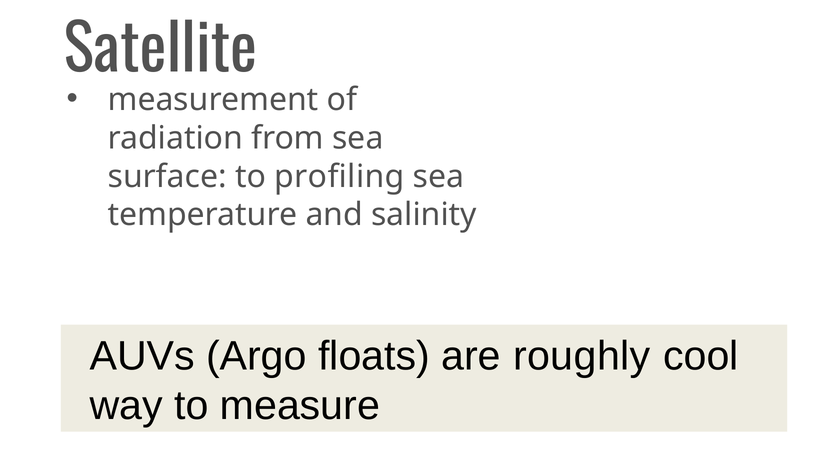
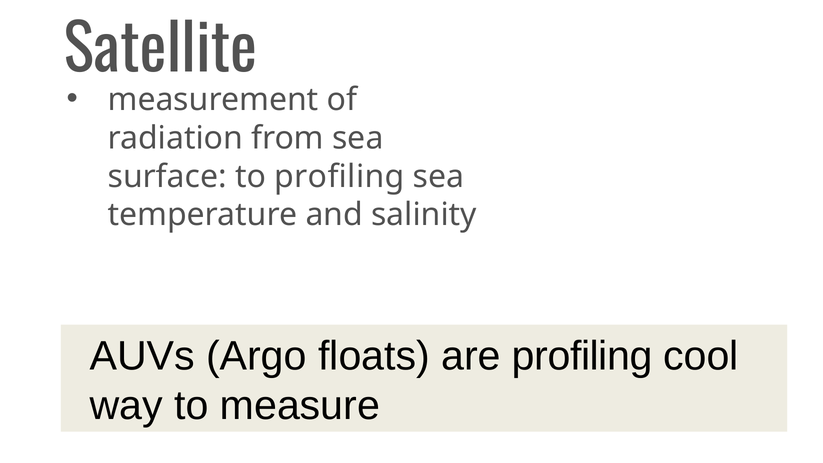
are roughly: roughly -> profiling (582, 356)
